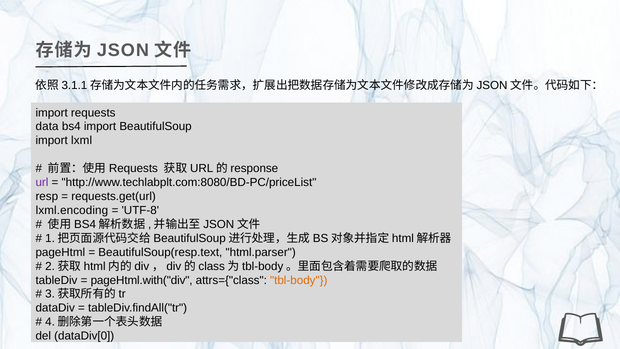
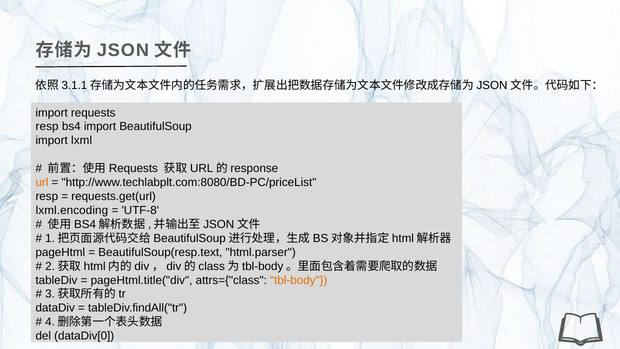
data: data -> resp (47, 127)
url colour: purple -> orange (42, 182)
pageHtml.with("div: pageHtml.with("div -> pageHtml.title("div (142, 280)
